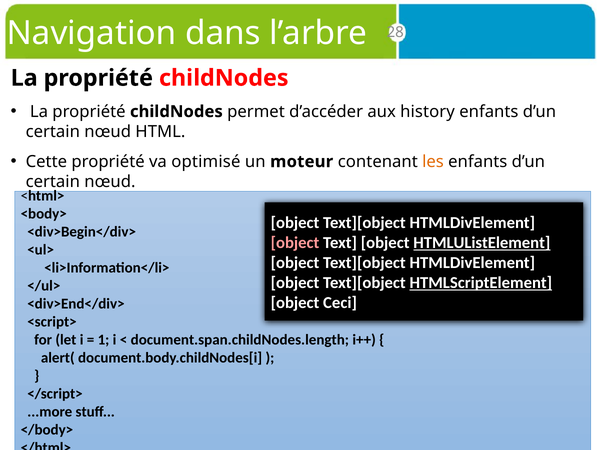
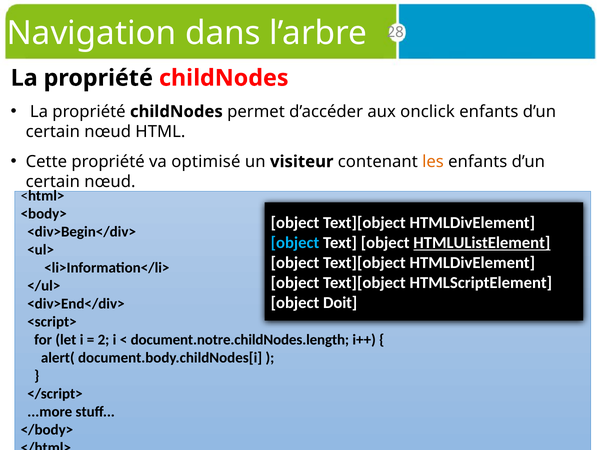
history: history -> onclick (428, 112)
moteur: moteur -> visiteur (302, 162)
object colour: pink -> light blue (295, 243)
HTMLScriptElement underline: present -> none (481, 283)
Ceci: Ceci -> Doit (340, 303)
1: 1 -> 2 (104, 340)
document.span.childNodes.length: document.span.childNodes.length -> document.notre.childNodes.length (240, 340)
